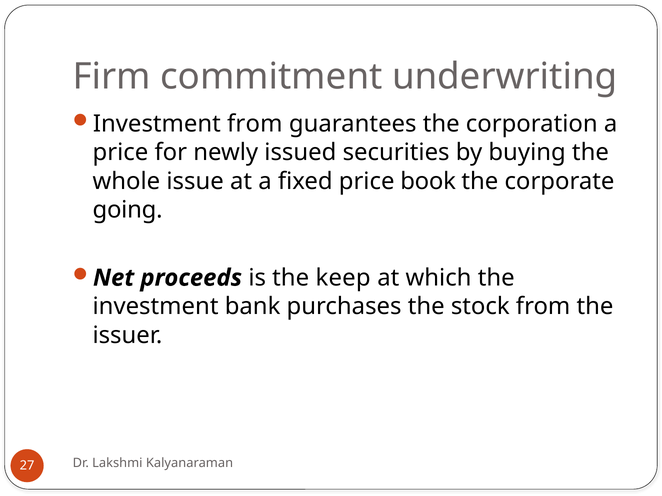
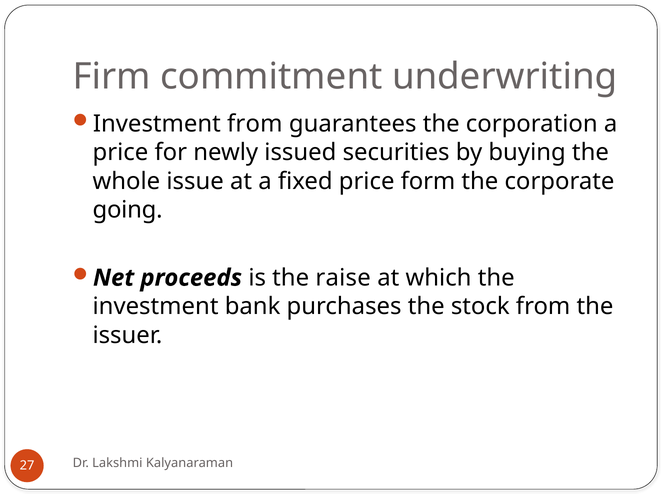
book: book -> form (428, 181)
keep: keep -> raise (343, 278)
